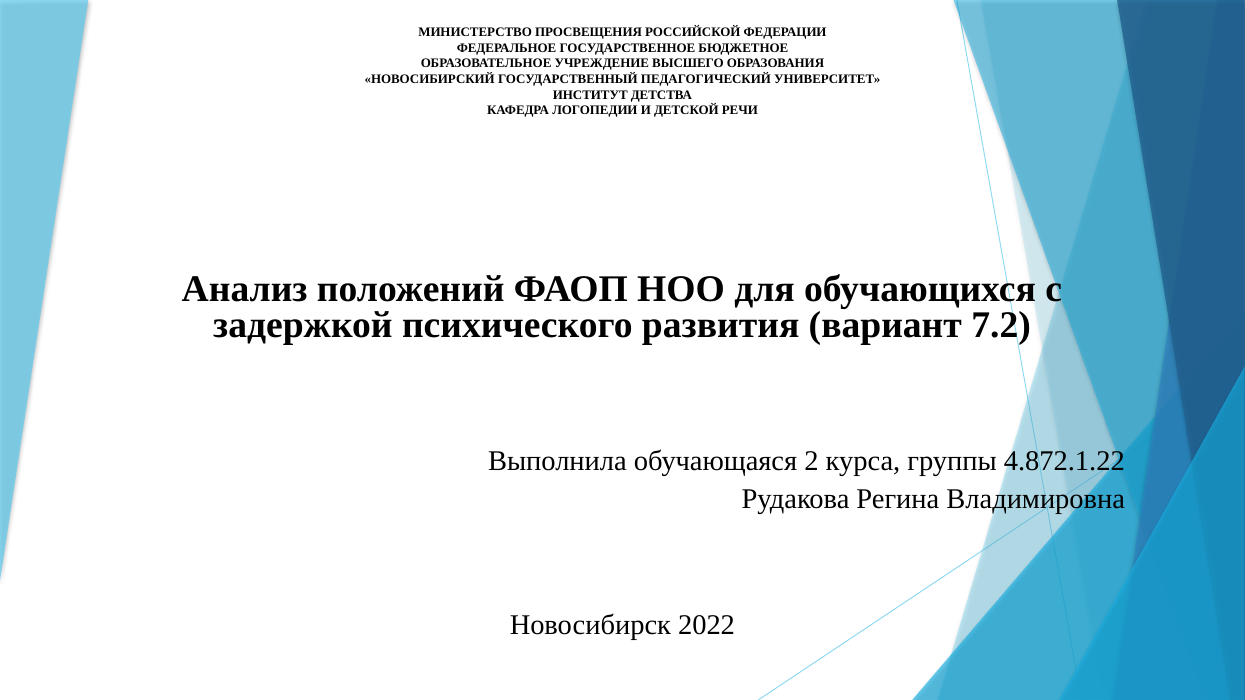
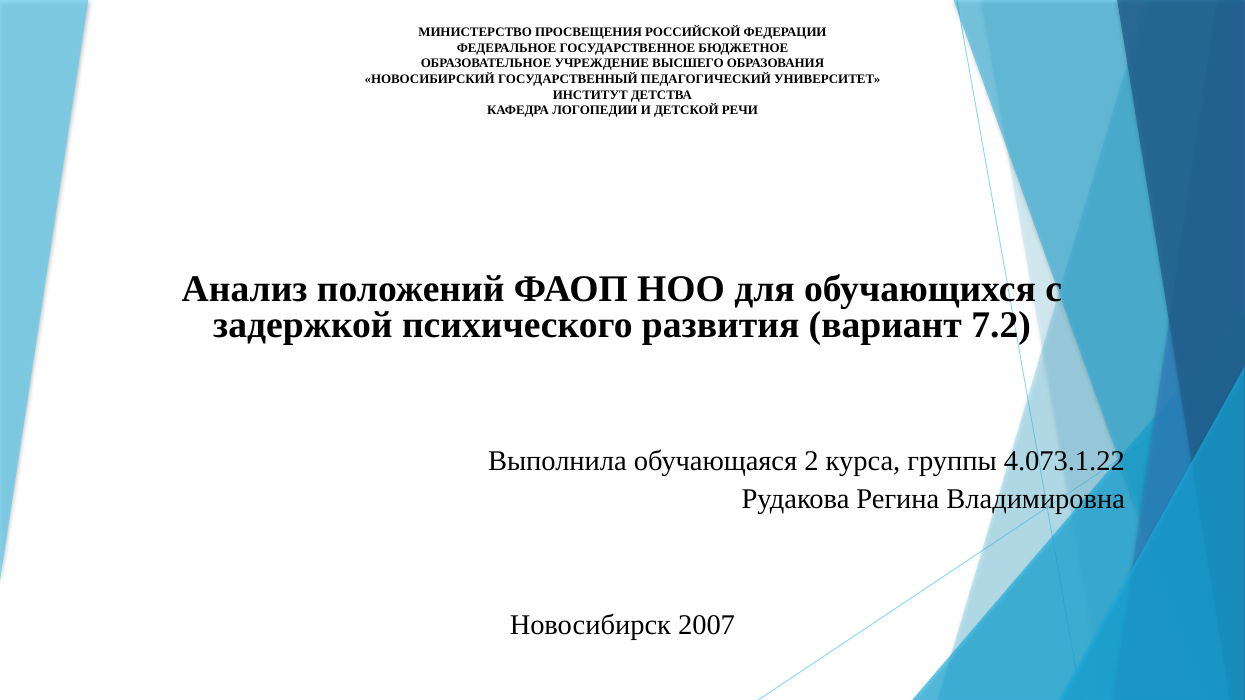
4.872.1.22: 4.872.1.22 -> 4.073.1.22 (1064, 461)
2022: 2022 -> 2007 (707, 626)
